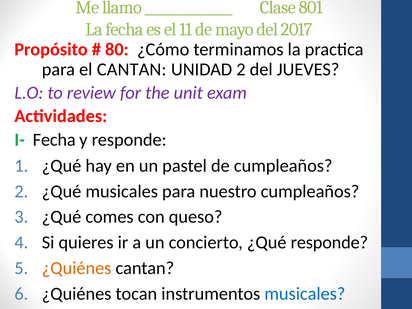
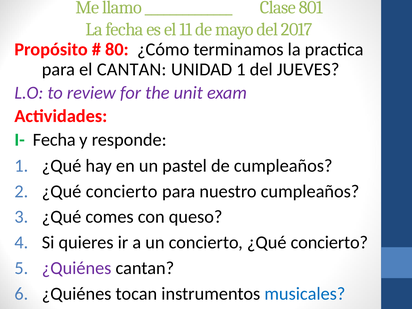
UNIDAD 2: 2 -> 1 (241, 69)
musicales: musicales -> concierto (122, 191)
concierto ¿Qué responde: responde -> concierto (329, 243)
¿Quiénes colour: orange -> purple (77, 268)
